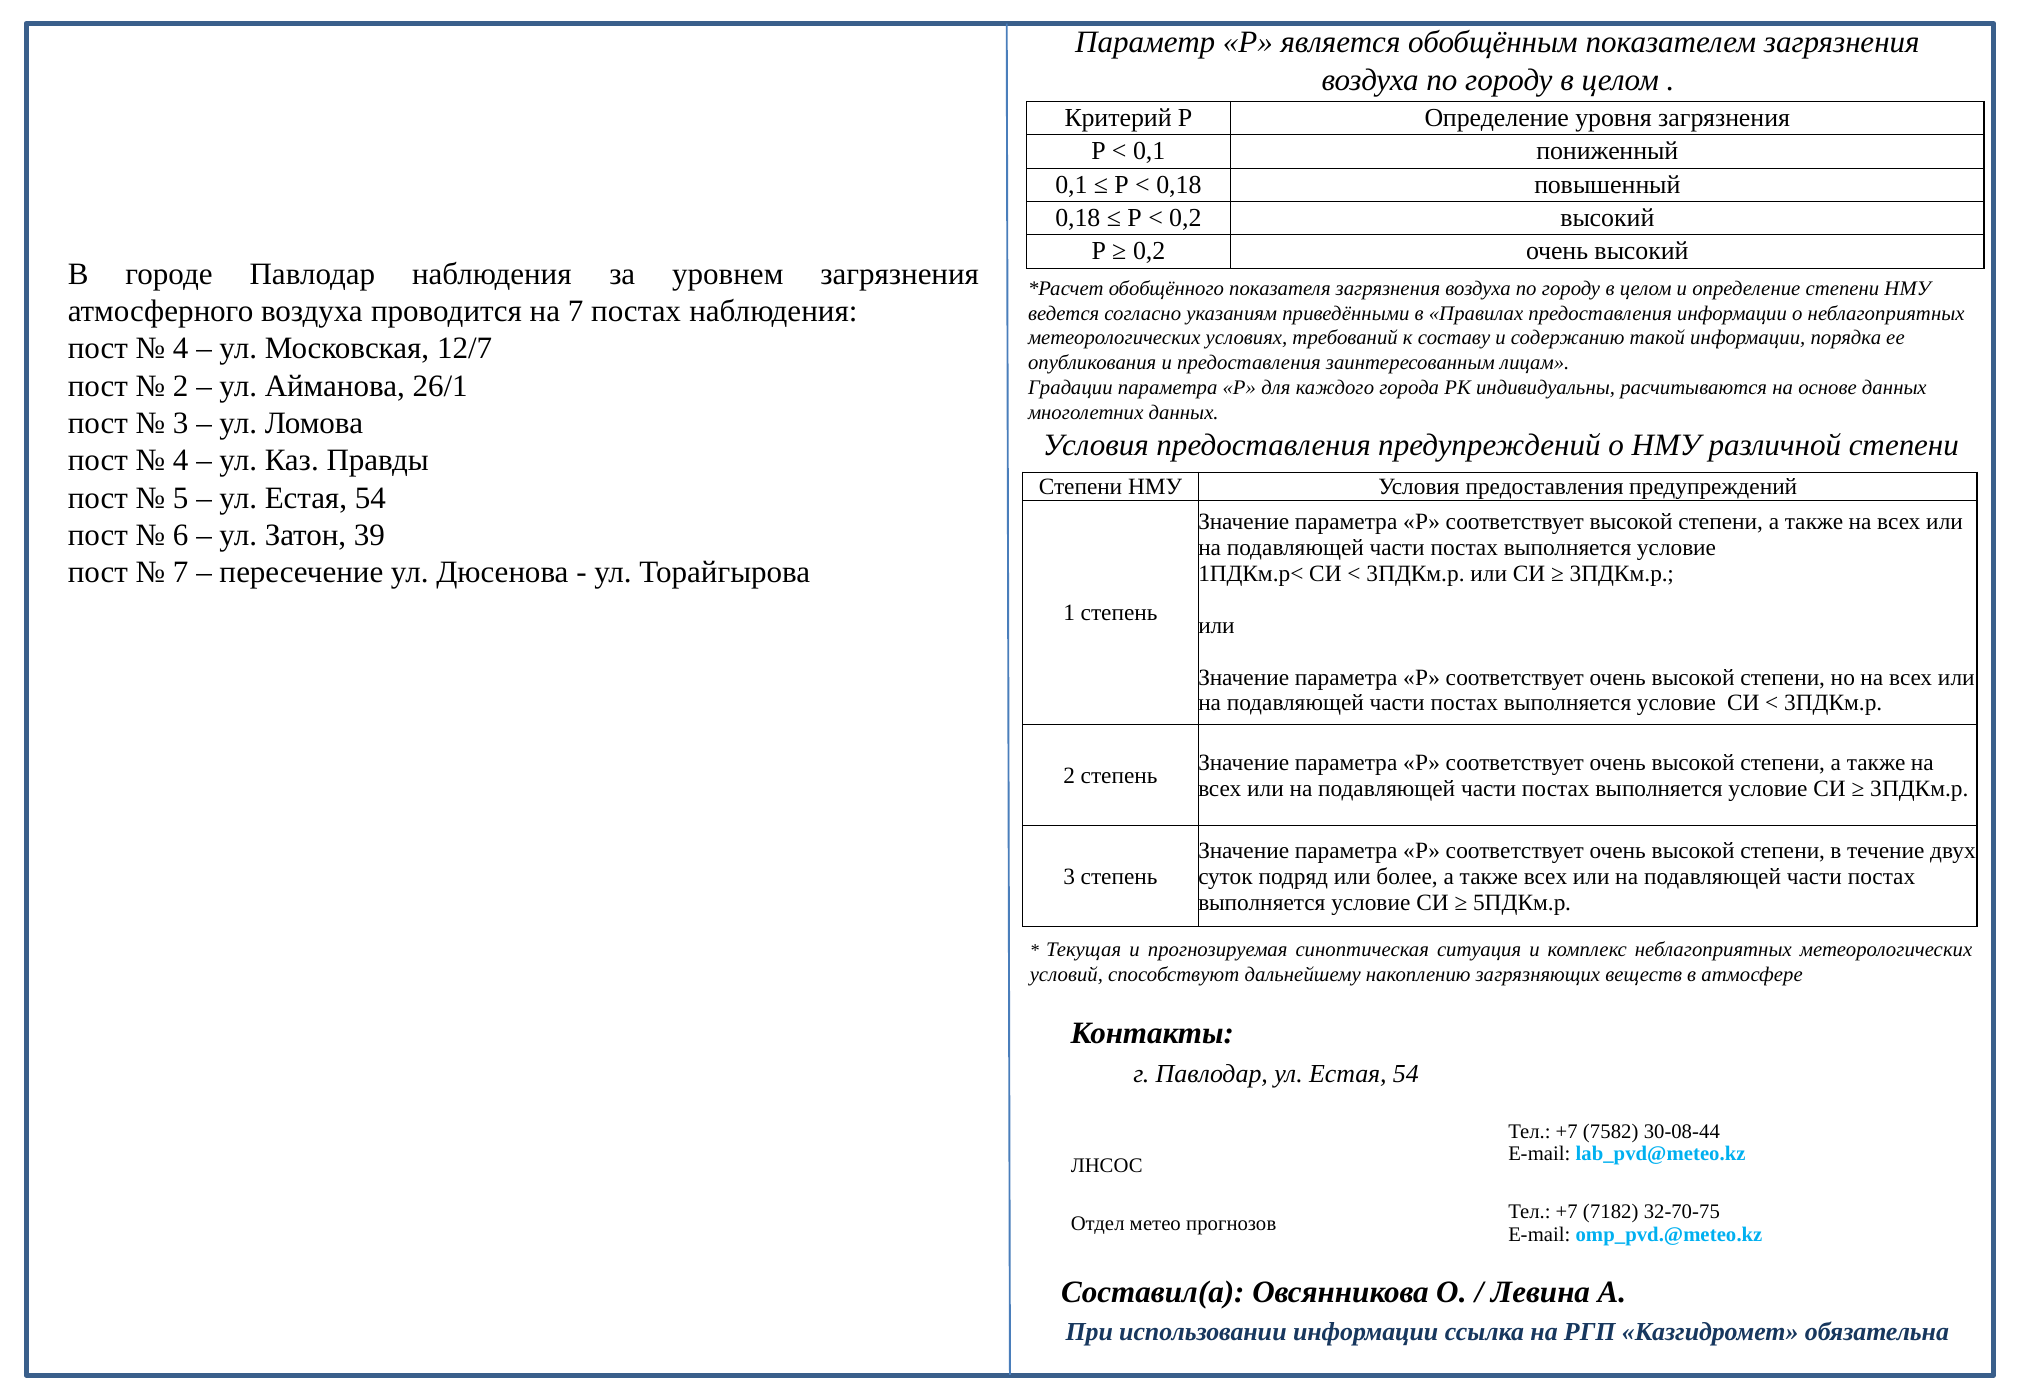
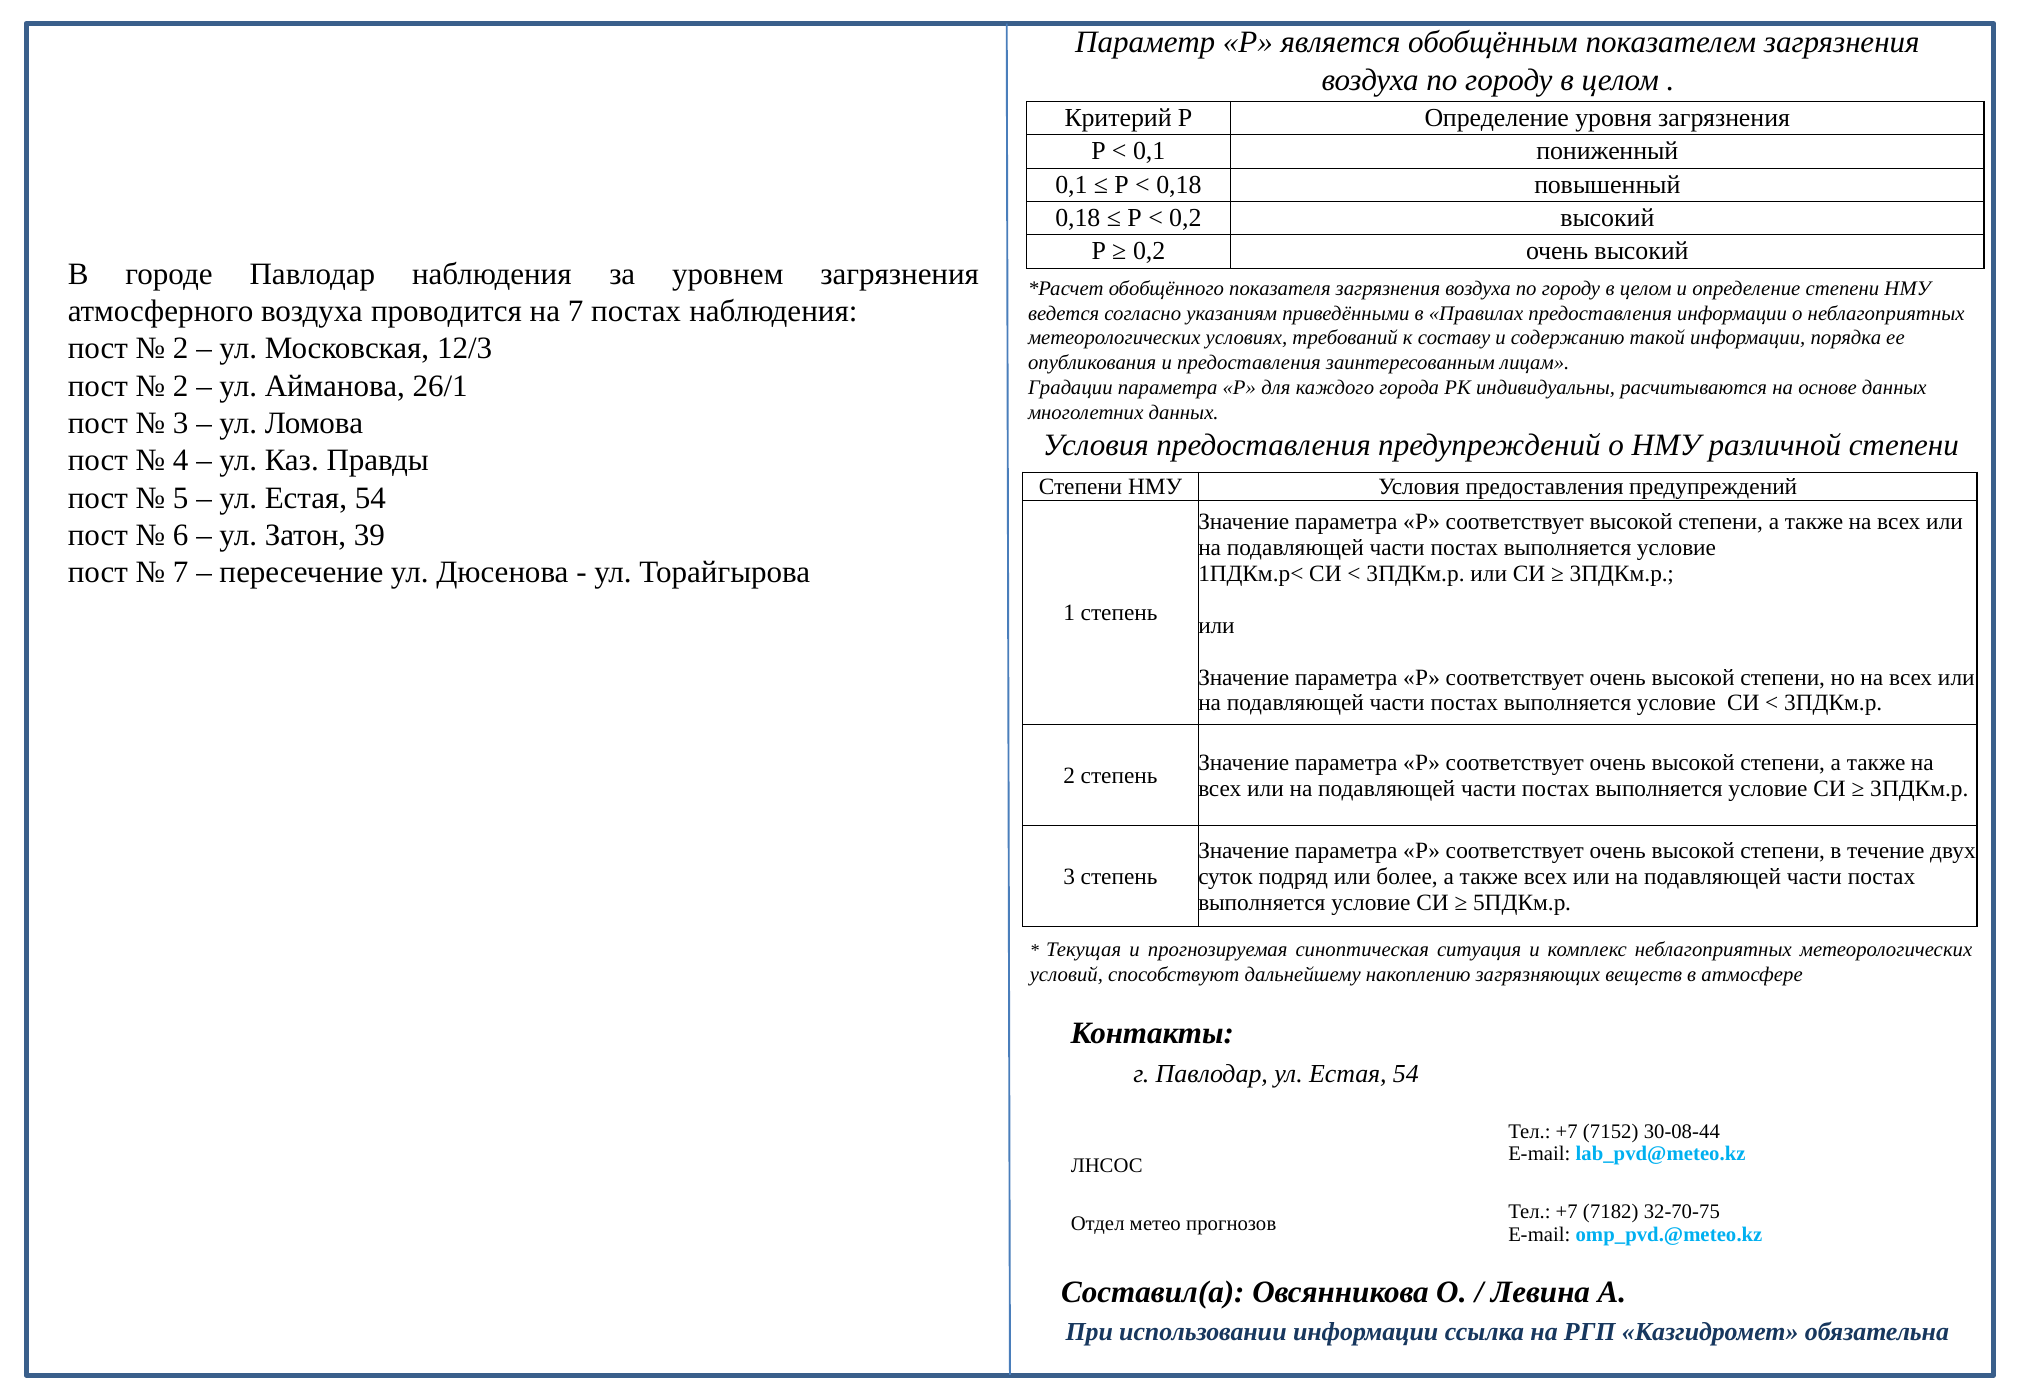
4: 4 -> 2 (181, 349)
12/7: 12/7 -> 12/3 (465, 349)
7582: 7582 -> 7152 (1611, 1131)
